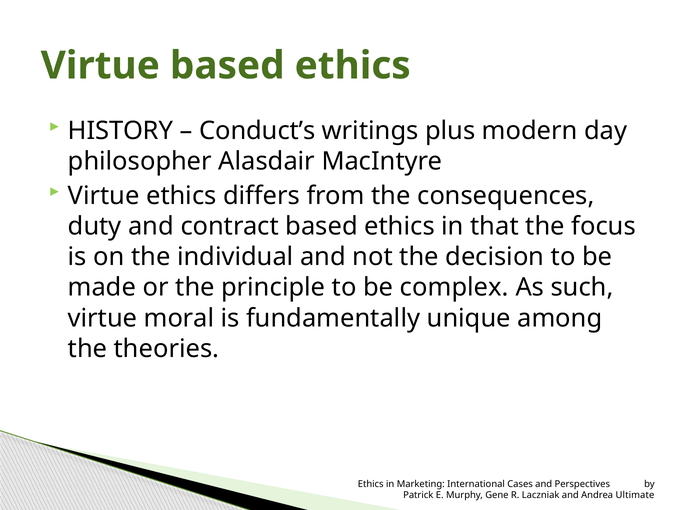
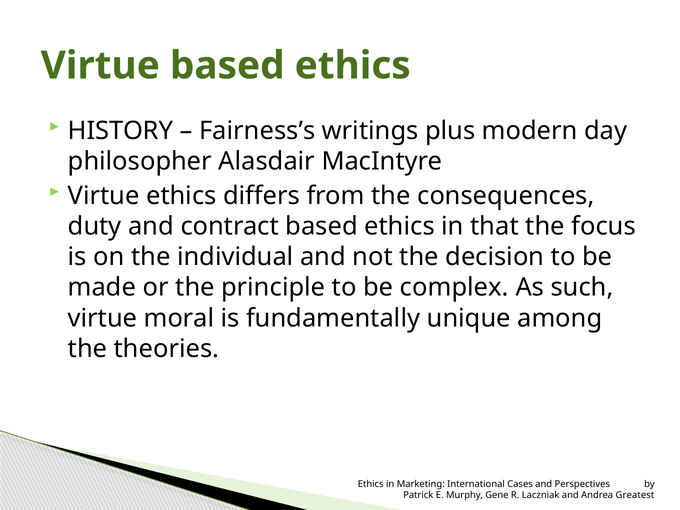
Conduct’s: Conduct’s -> Fairness’s (257, 131)
Ultimate: Ultimate -> Greatest (635, 495)
